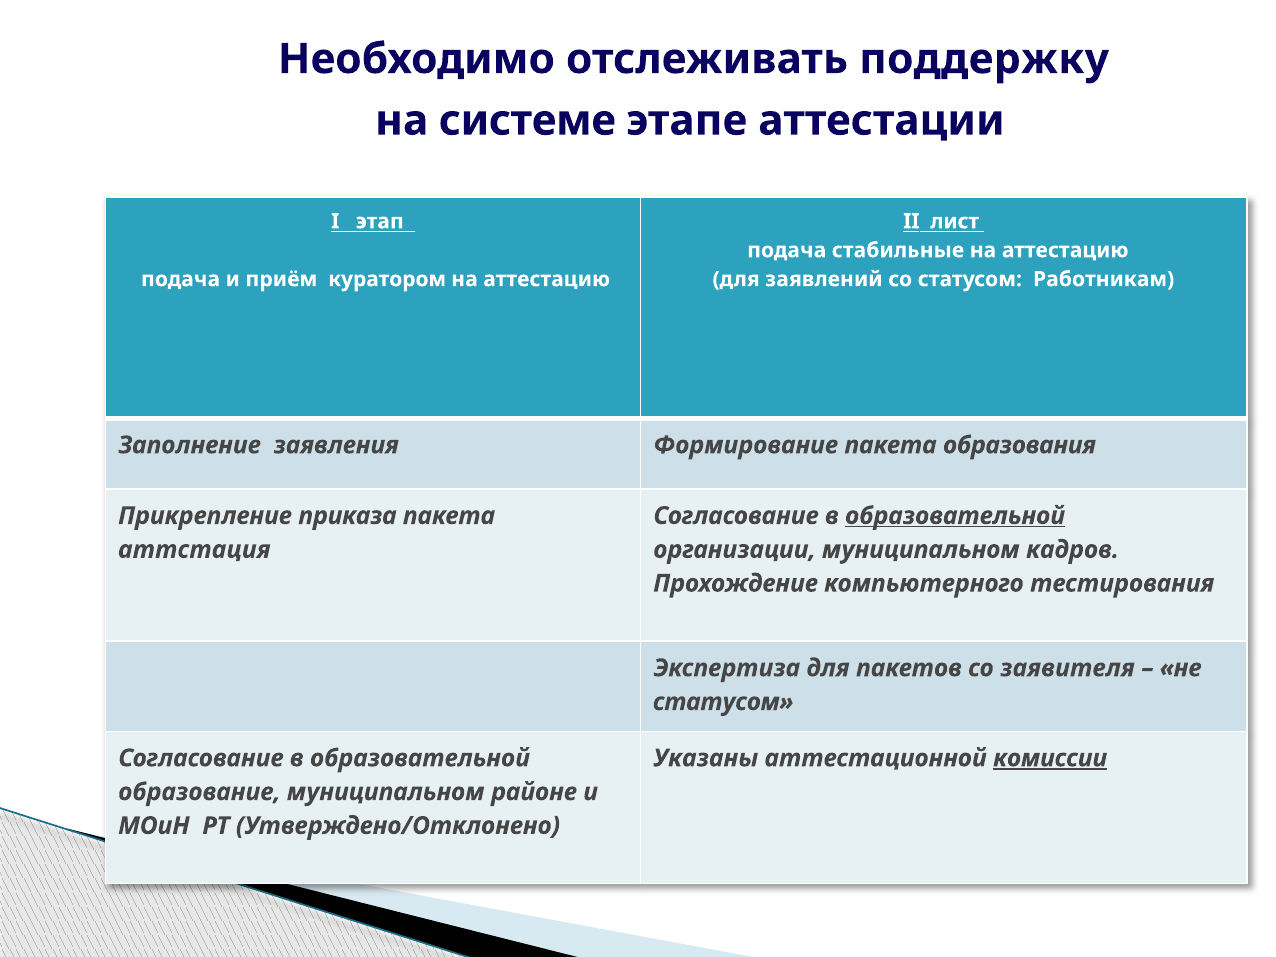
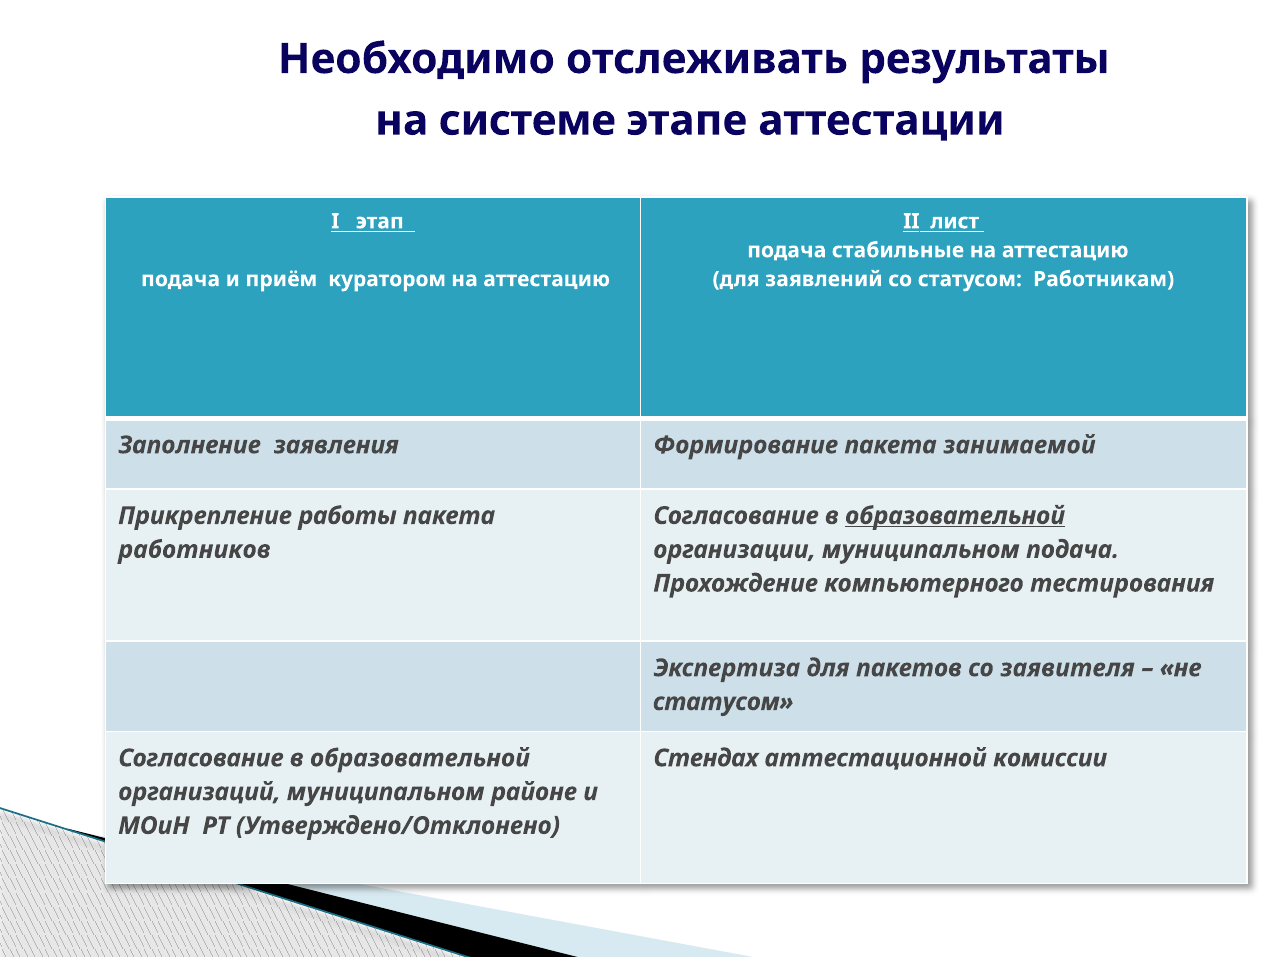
поддержку: поддержку -> результаты (984, 59)
образования: образования -> занимаемой (1019, 445)
приказа: приказа -> работы (348, 516)
аттстация: аттстация -> работников (194, 550)
муниципальном кадров: кадров -> подача (1073, 550)
Указаны: Указаны -> Стендах (706, 758)
комиссии underline: present -> none (1050, 758)
образование: образование -> организаций (199, 792)
